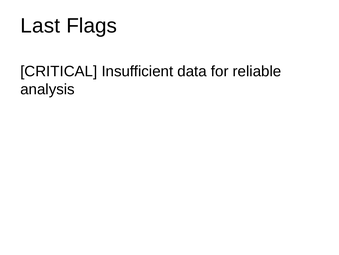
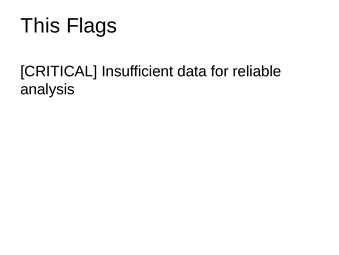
Last: Last -> This (40, 26)
